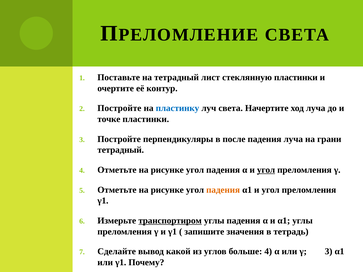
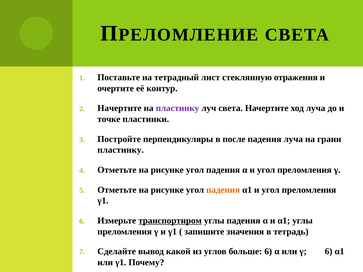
стеклянную пластинки: пластинки -> отражения (296, 77)
2 Постройте: Постройте -> Начертите (119, 108)
пластинку colour: blue -> purple (177, 108)
тетрадный: тетрадный -> пластинку (121, 150)
угол underline: present -> none (266, 170)
больше 4: 4 -> 6 (268, 252)
γ 3: 3 -> 6 (329, 252)
